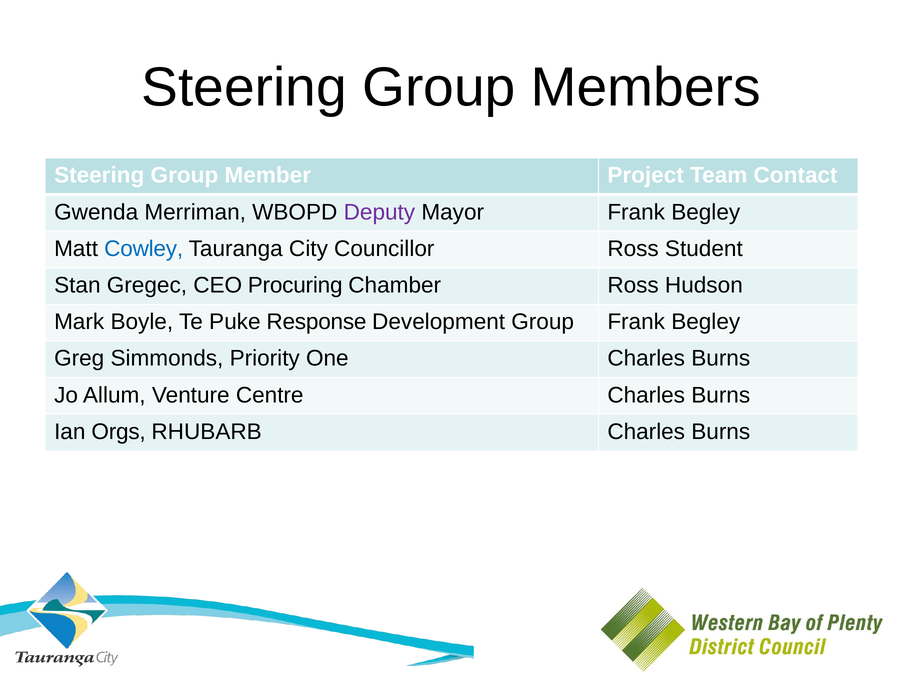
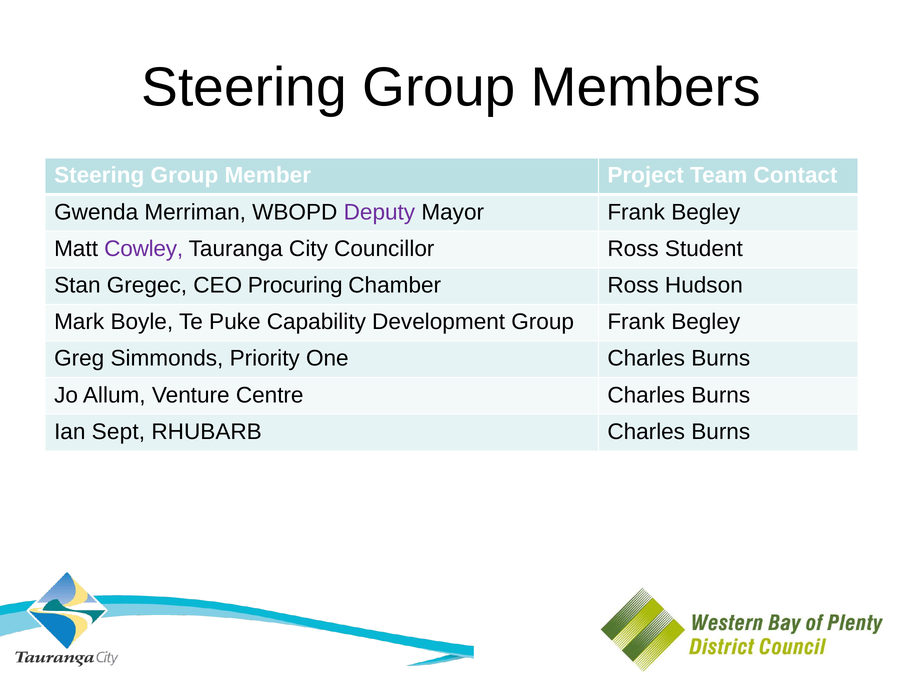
Cowley colour: blue -> purple (144, 249)
Response: Response -> Capability (316, 322)
Orgs: Orgs -> Sept (118, 432)
